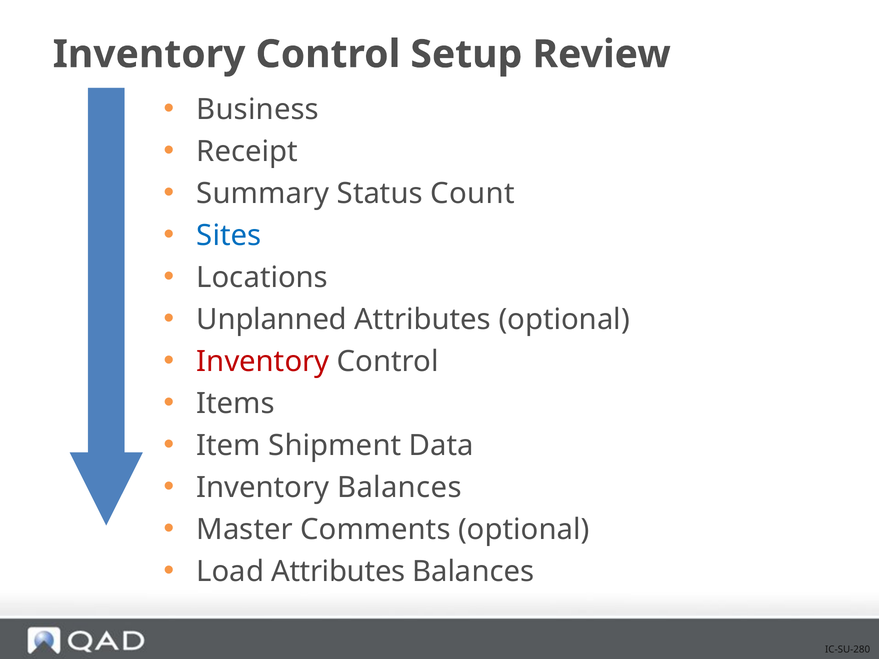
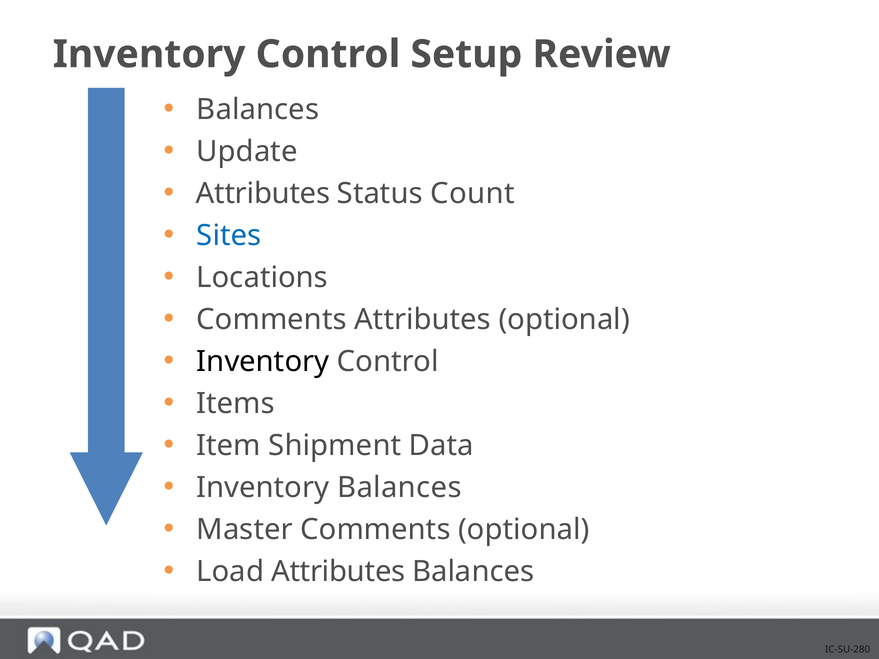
Business: Business -> Balances (258, 110)
Receipt: Receipt -> Update (247, 152)
Summary: Summary -> Attributes (263, 194)
Unplanned: Unplanned -> Comments (272, 320)
Inventory colour: red -> black (263, 362)
